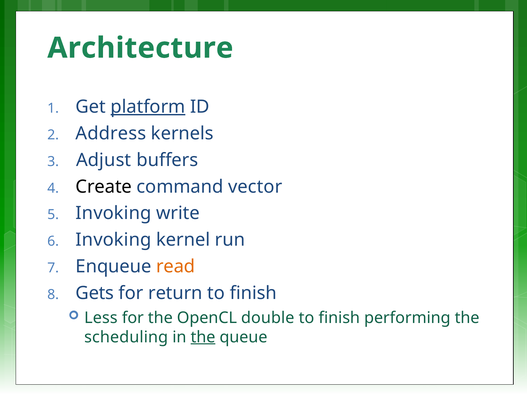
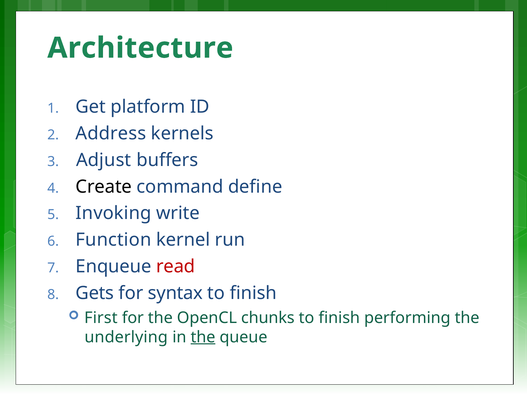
platform underline: present -> none (148, 107)
vector: vector -> define (255, 187)
Invoking: Invoking -> Function (113, 240)
read colour: orange -> red (176, 267)
return: return -> syntax (175, 293)
Less: Less -> First (101, 318)
double: double -> chunks (268, 318)
scheduling: scheduling -> underlying (126, 337)
